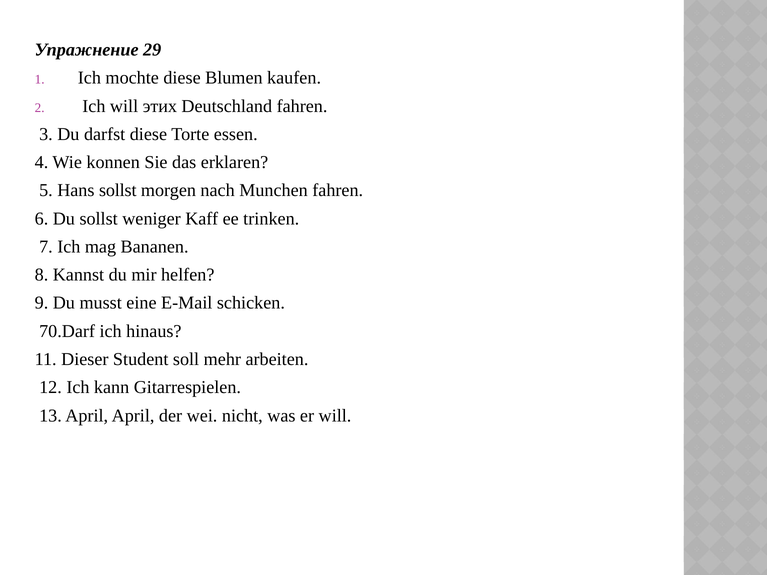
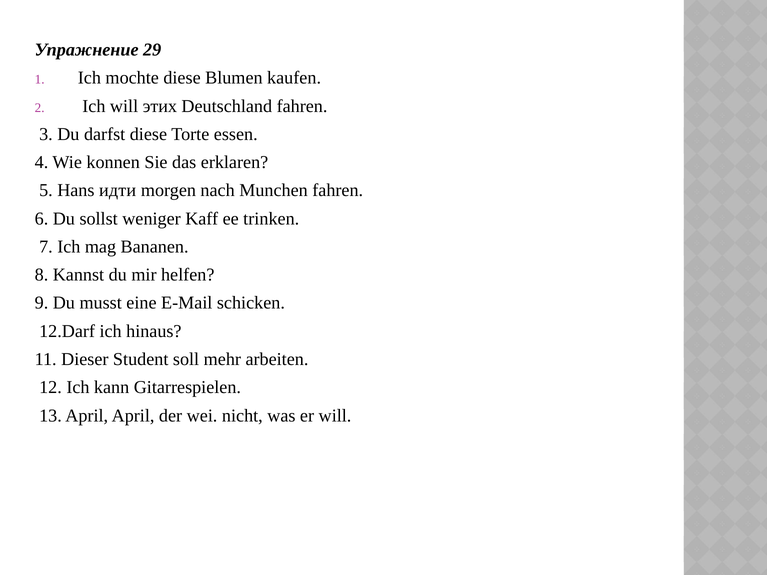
Hans sollst: sollst -> идти (118, 191)
70.Darf: 70.Darf -> 12.Darf (67, 331)
